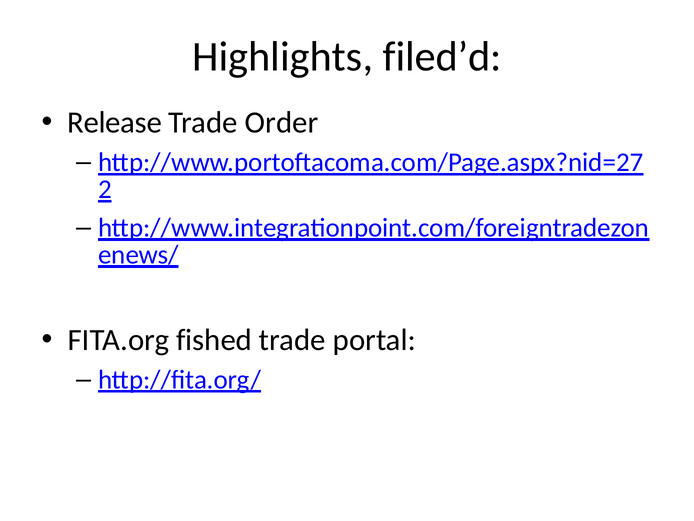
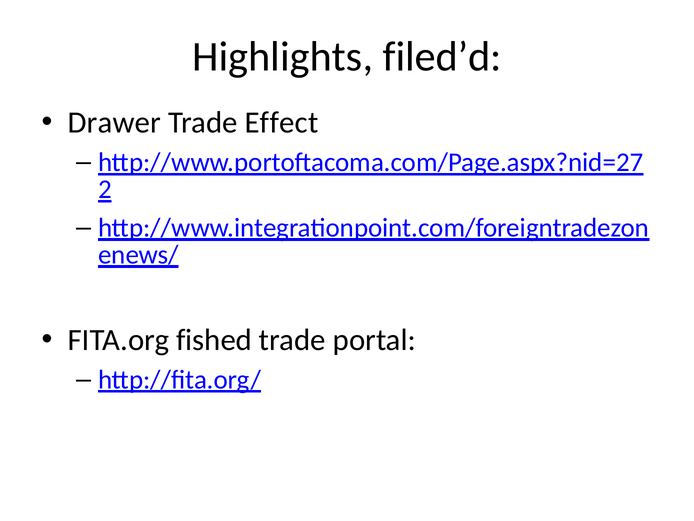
Release: Release -> Drawer (114, 122)
Order: Order -> Effect (282, 122)
